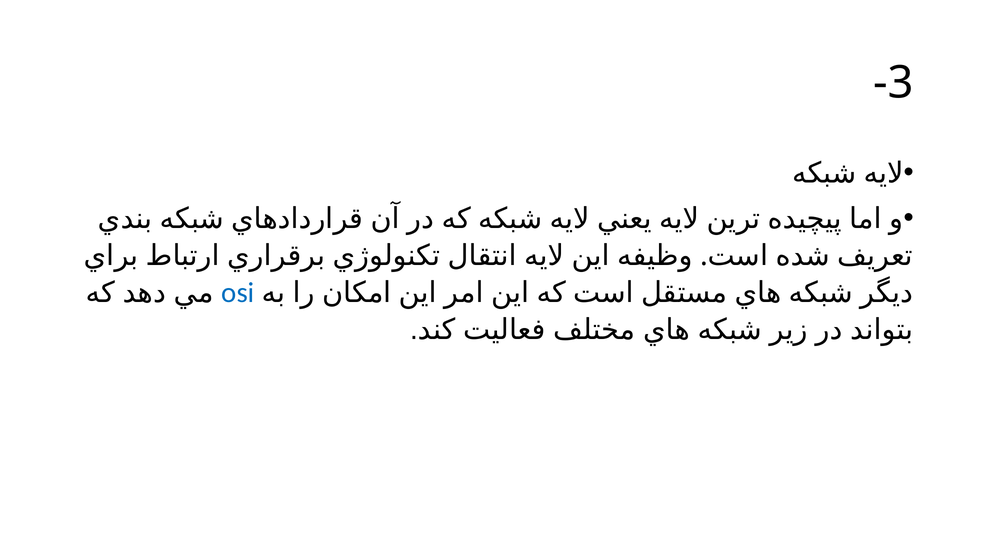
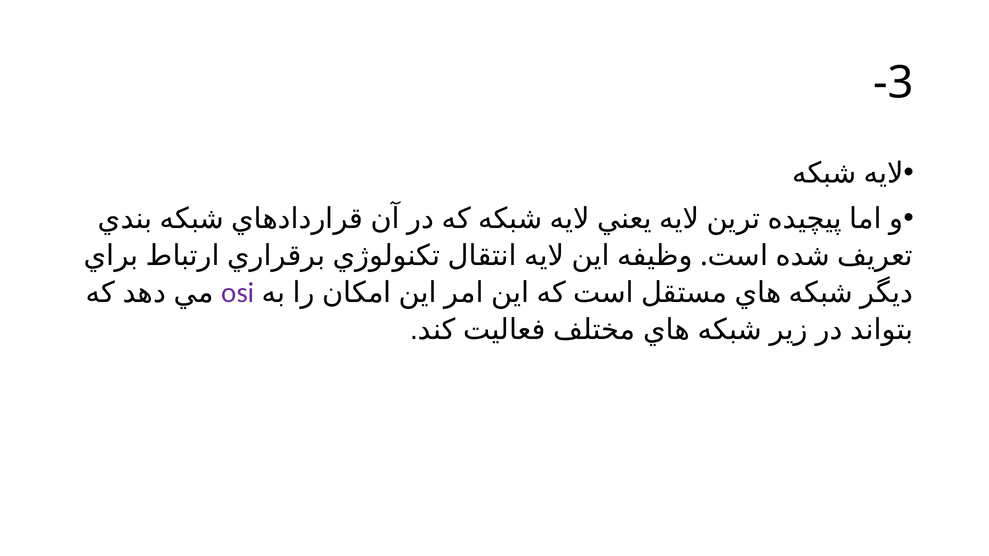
osi colour: blue -> purple (238, 293)
